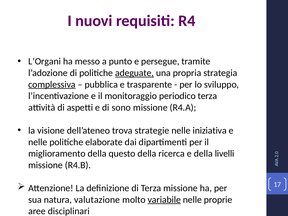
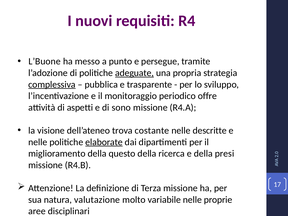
L’Organi: L’Organi -> L’Buone (45, 61)
periodico terza: terza -> offre (207, 96)
strategie: strategie -> costante (152, 131)
iniziativa: iniziativa -> descritte (210, 131)
elaborate underline: none -> present (104, 142)
livelli: livelli -> presi (225, 154)
variabile underline: present -> none (164, 200)
